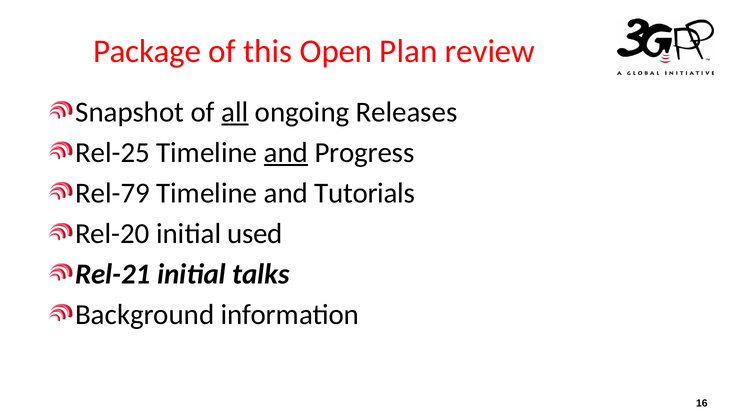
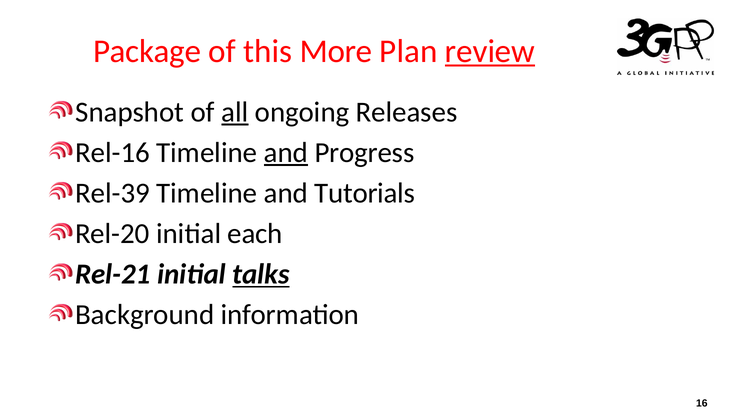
Open: Open -> More (336, 51)
review underline: none -> present (490, 51)
Rel-25: Rel-25 -> Rel-16 (113, 153)
Rel-79: Rel-79 -> Rel-39 (113, 193)
used: used -> each (255, 234)
talks underline: none -> present (261, 274)
